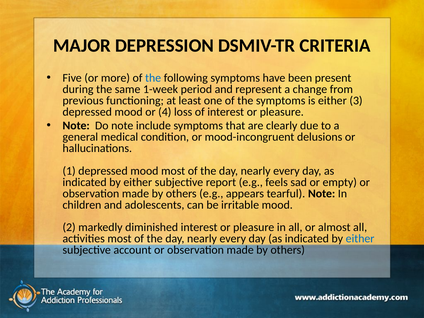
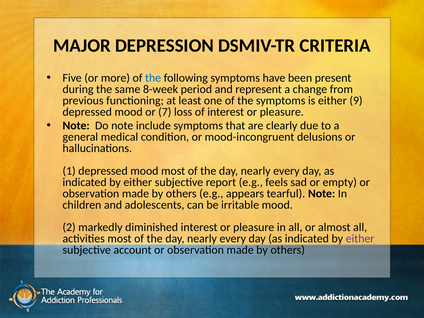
1-week: 1-week -> 8-week (161, 89)
3: 3 -> 9 (356, 101)
4: 4 -> 7 (165, 112)
either colour: blue -> purple (360, 239)
